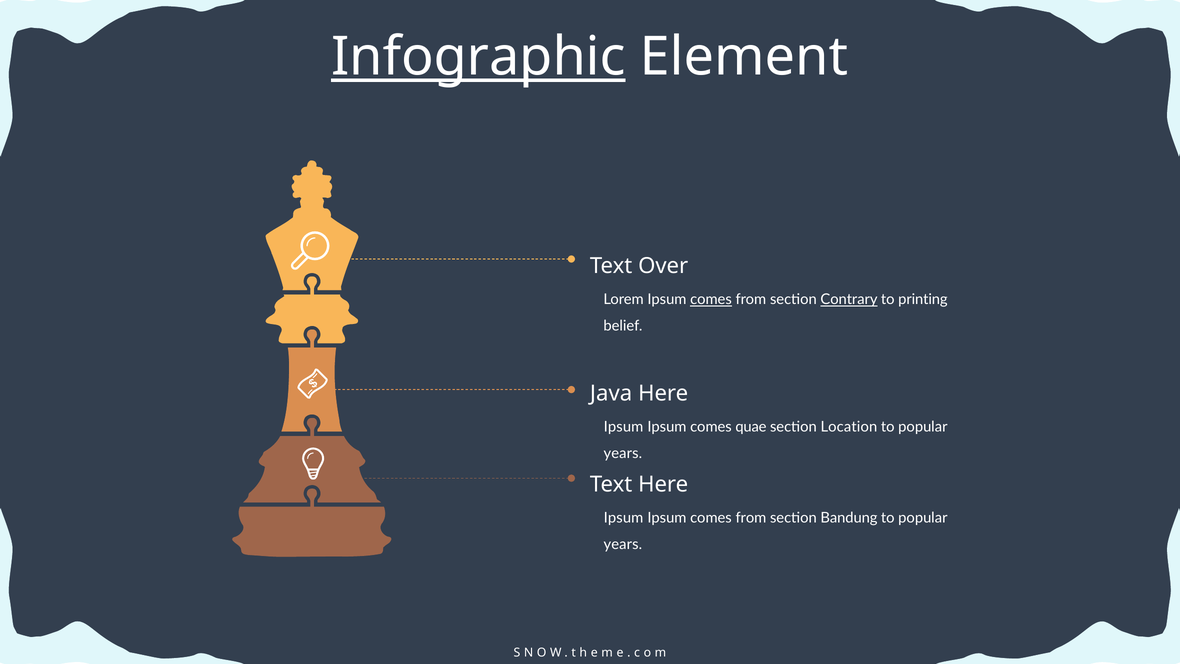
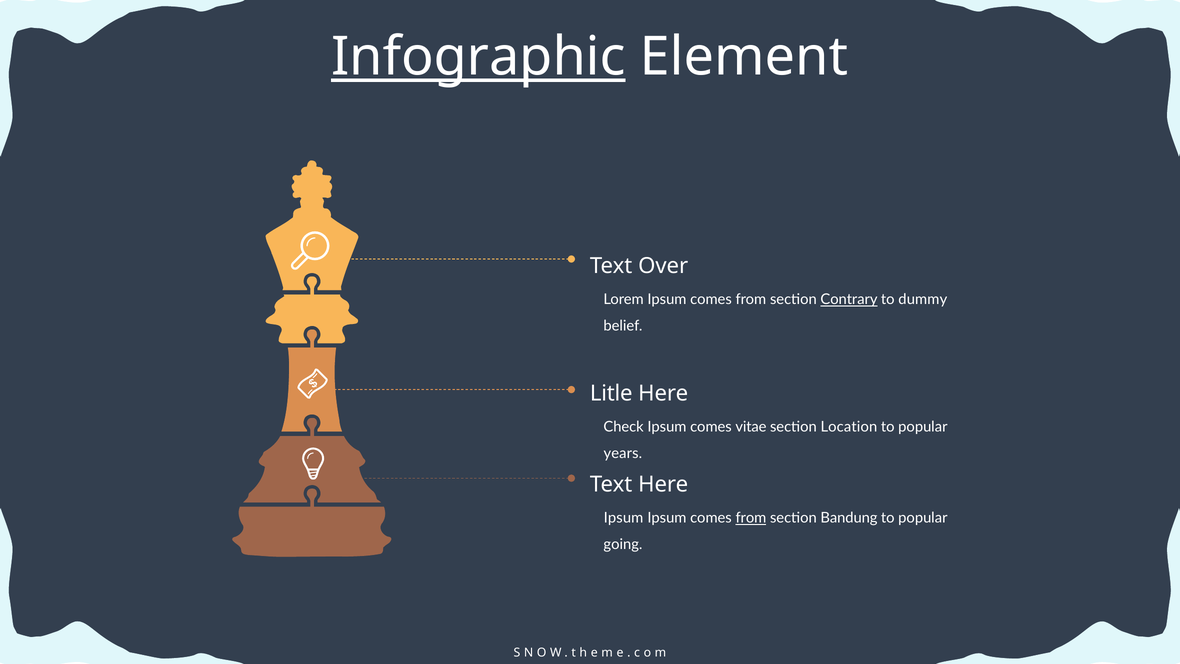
comes underline: present -> none (711, 299)
printing: printing -> dummy (923, 299)
Java: Java -> Litle (611, 393)
Ipsum: Ipsum -> Check (624, 427)
quae: quae -> vitae (751, 427)
from underline: none -> present (751, 518)
years: years -> going (623, 544)
